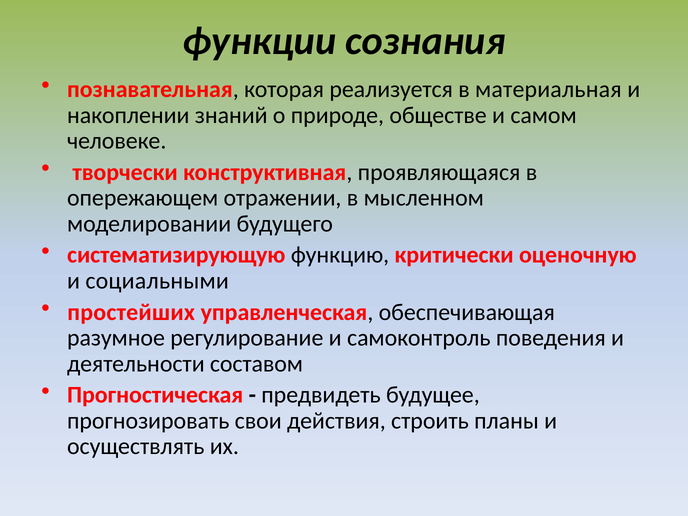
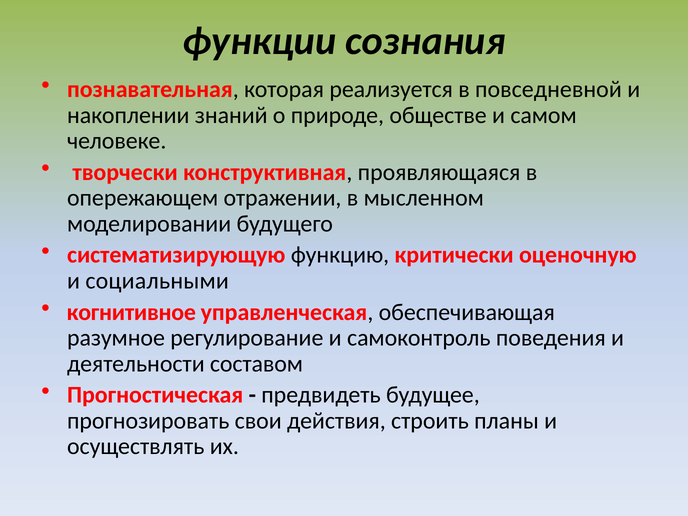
материальная: материальная -> повседневной (548, 89)
простейших: простейших -> когнитивное (131, 312)
